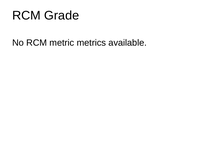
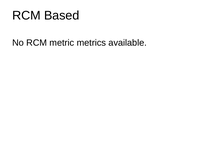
Grade: Grade -> Based (62, 15)
